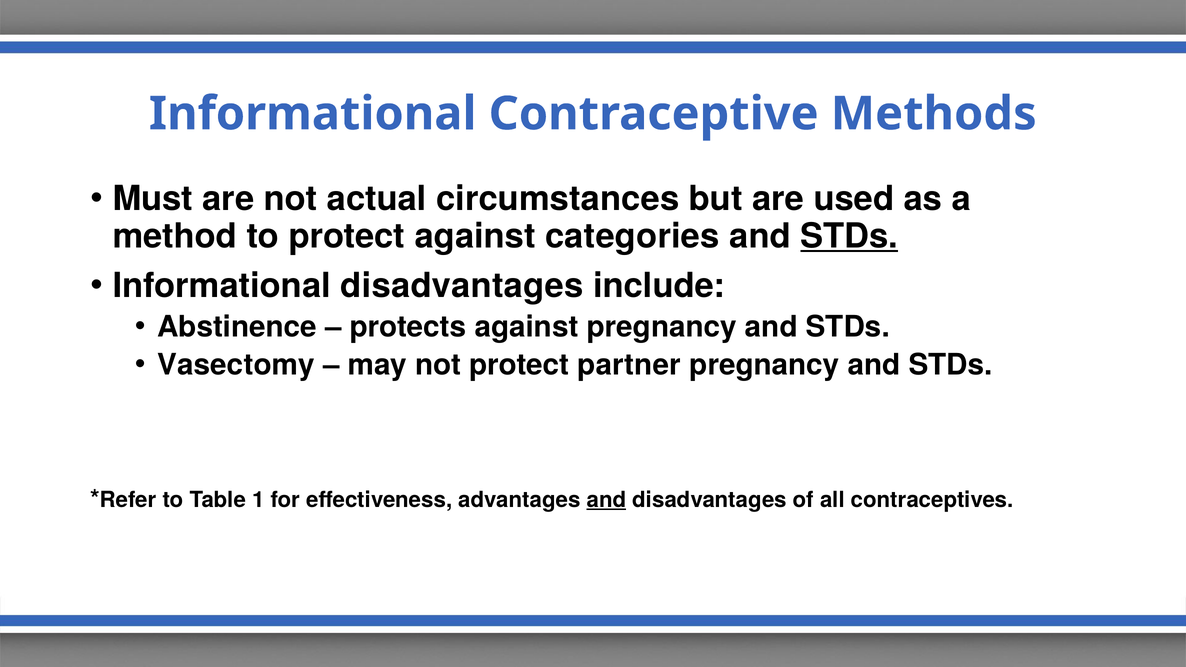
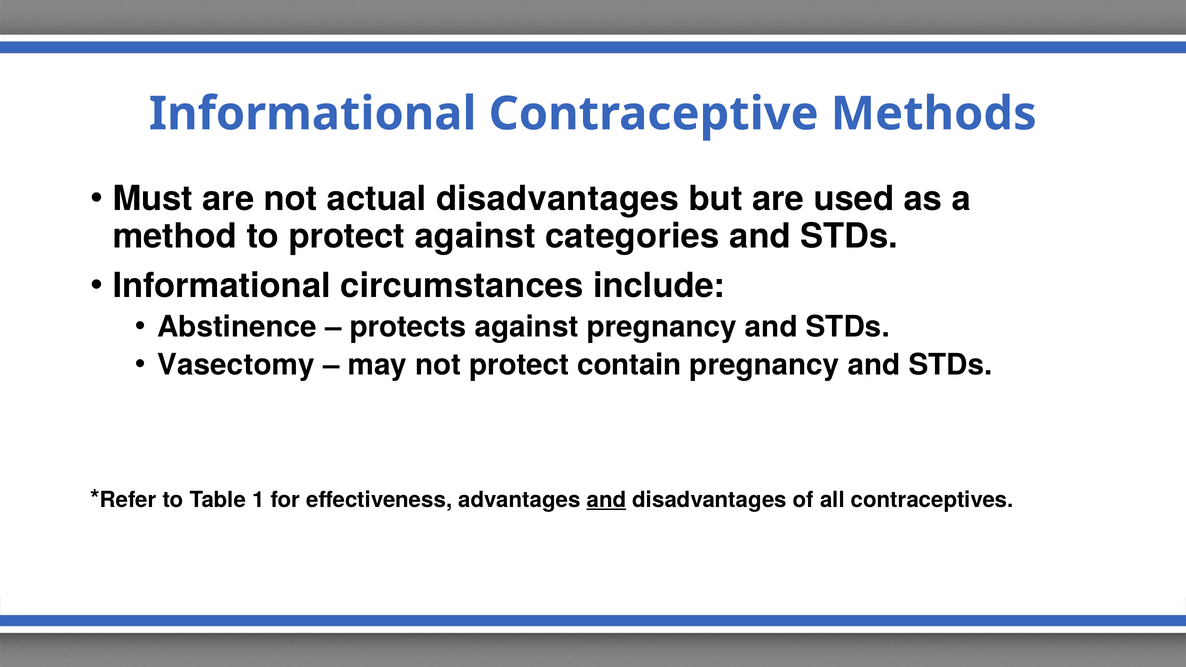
actual circumstances: circumstances -> disadvantages (558, 199)
STDs underline: present -> none (849, 236)
Informational disadvantages: disadvantages -> circumstances (462, 286)
partner: partner -> contain (629, 365)
